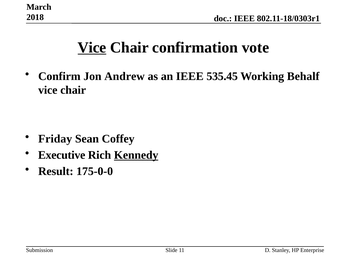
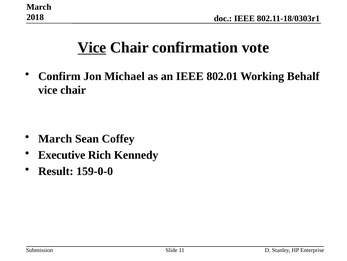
Andrew: Andrew -> Michael (125, 76)
535.45: 535.45 -> 802.01 (222, 76)
Friday: Friday -> March (55, 138)
Kennedy underline: present -> none (136, 155)
175-0-0: 175-0-0 -> 159-0-0 (95, 171)
